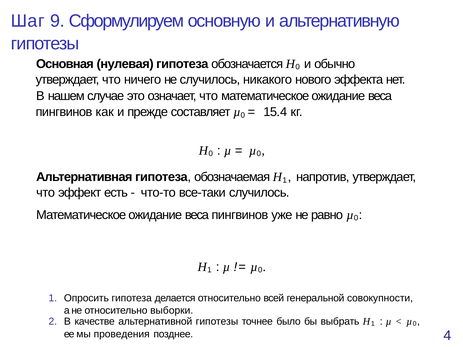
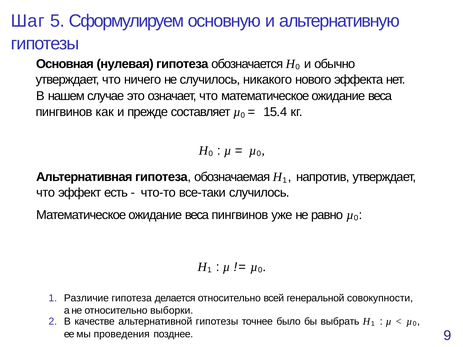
9: 9 -> 5 (58, 21)
Опросить: Опросить -> Различие (86, 299)
4: 4 -> 9 (447, 336)
